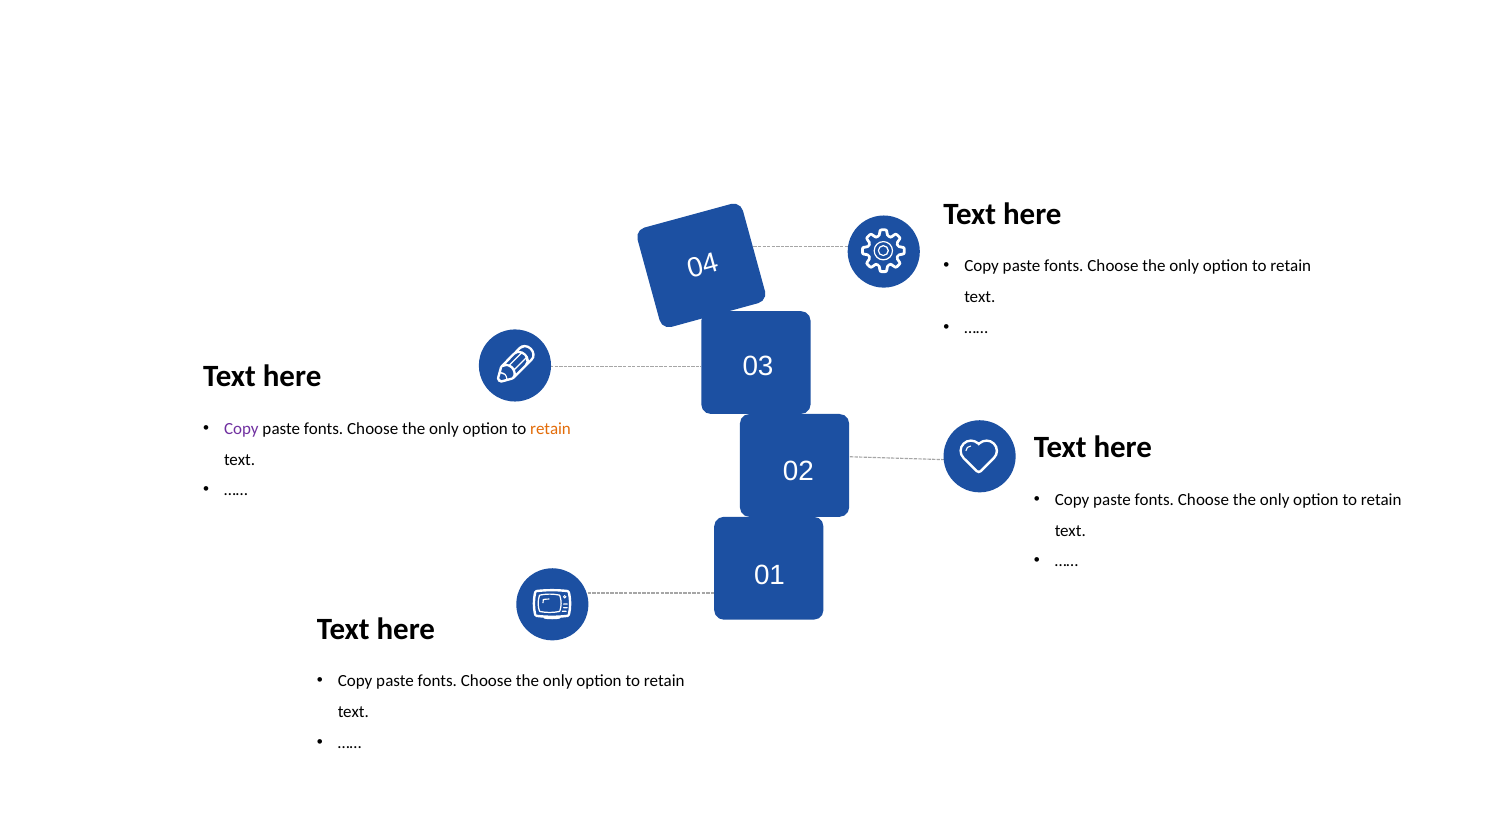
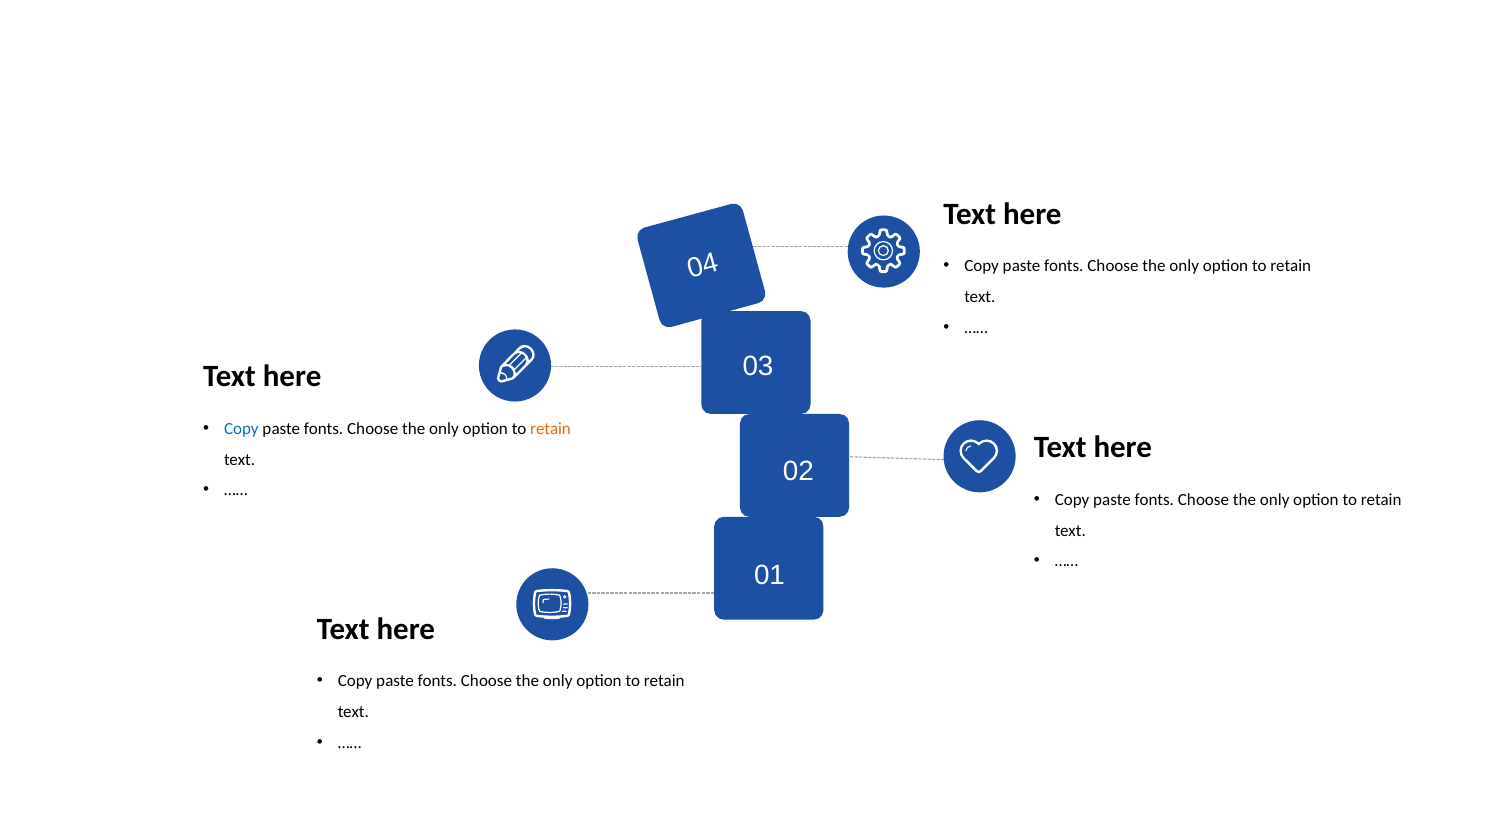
Copy colour: purple -> blue (241, 429)
